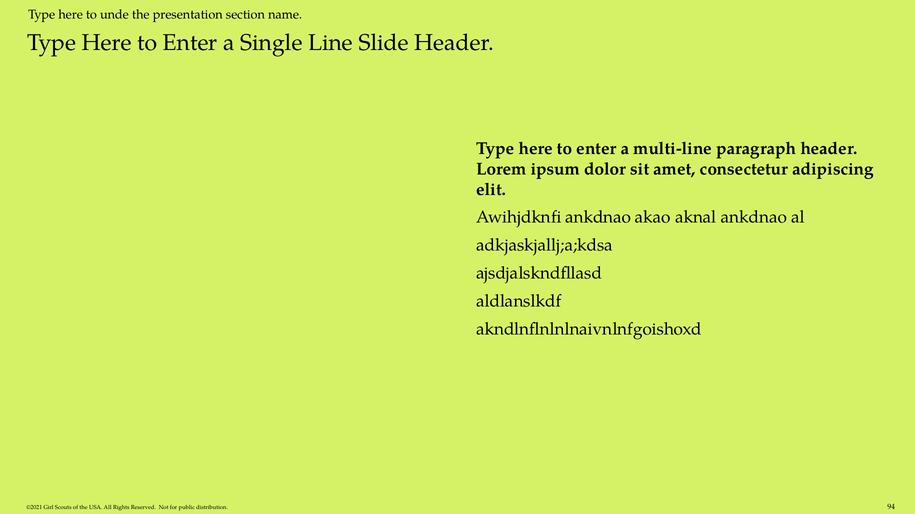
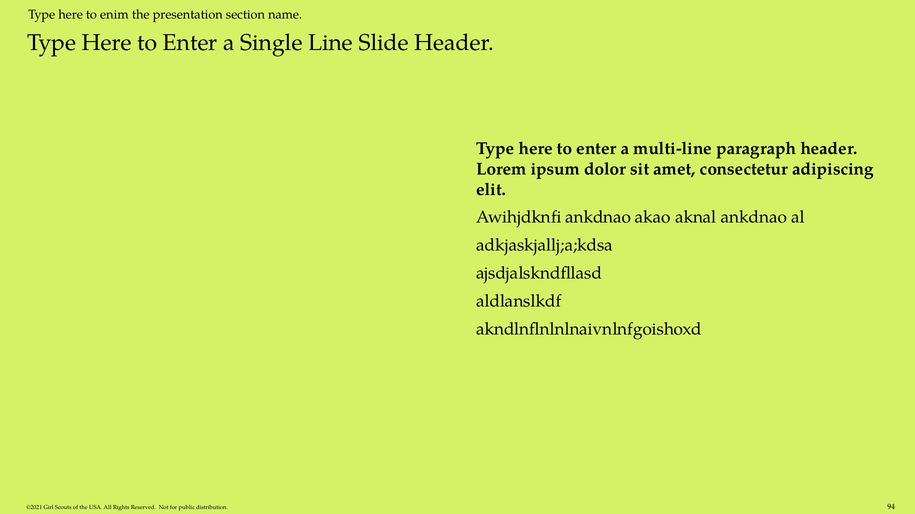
unde: unde -> enim (114, 14)
